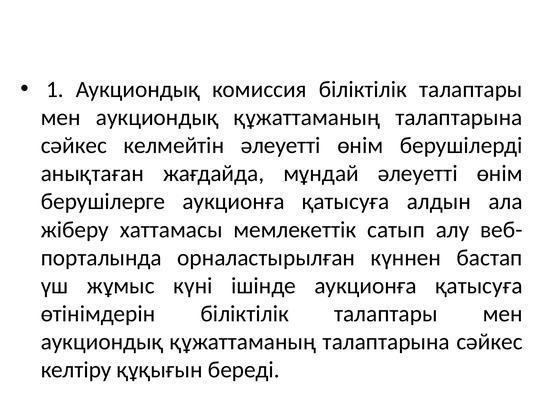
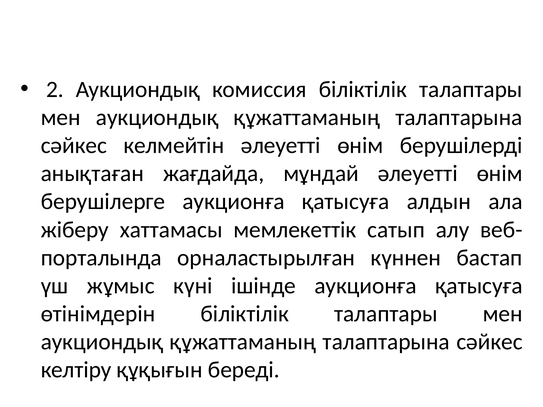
1: 1 -> 2 (55, 89)
